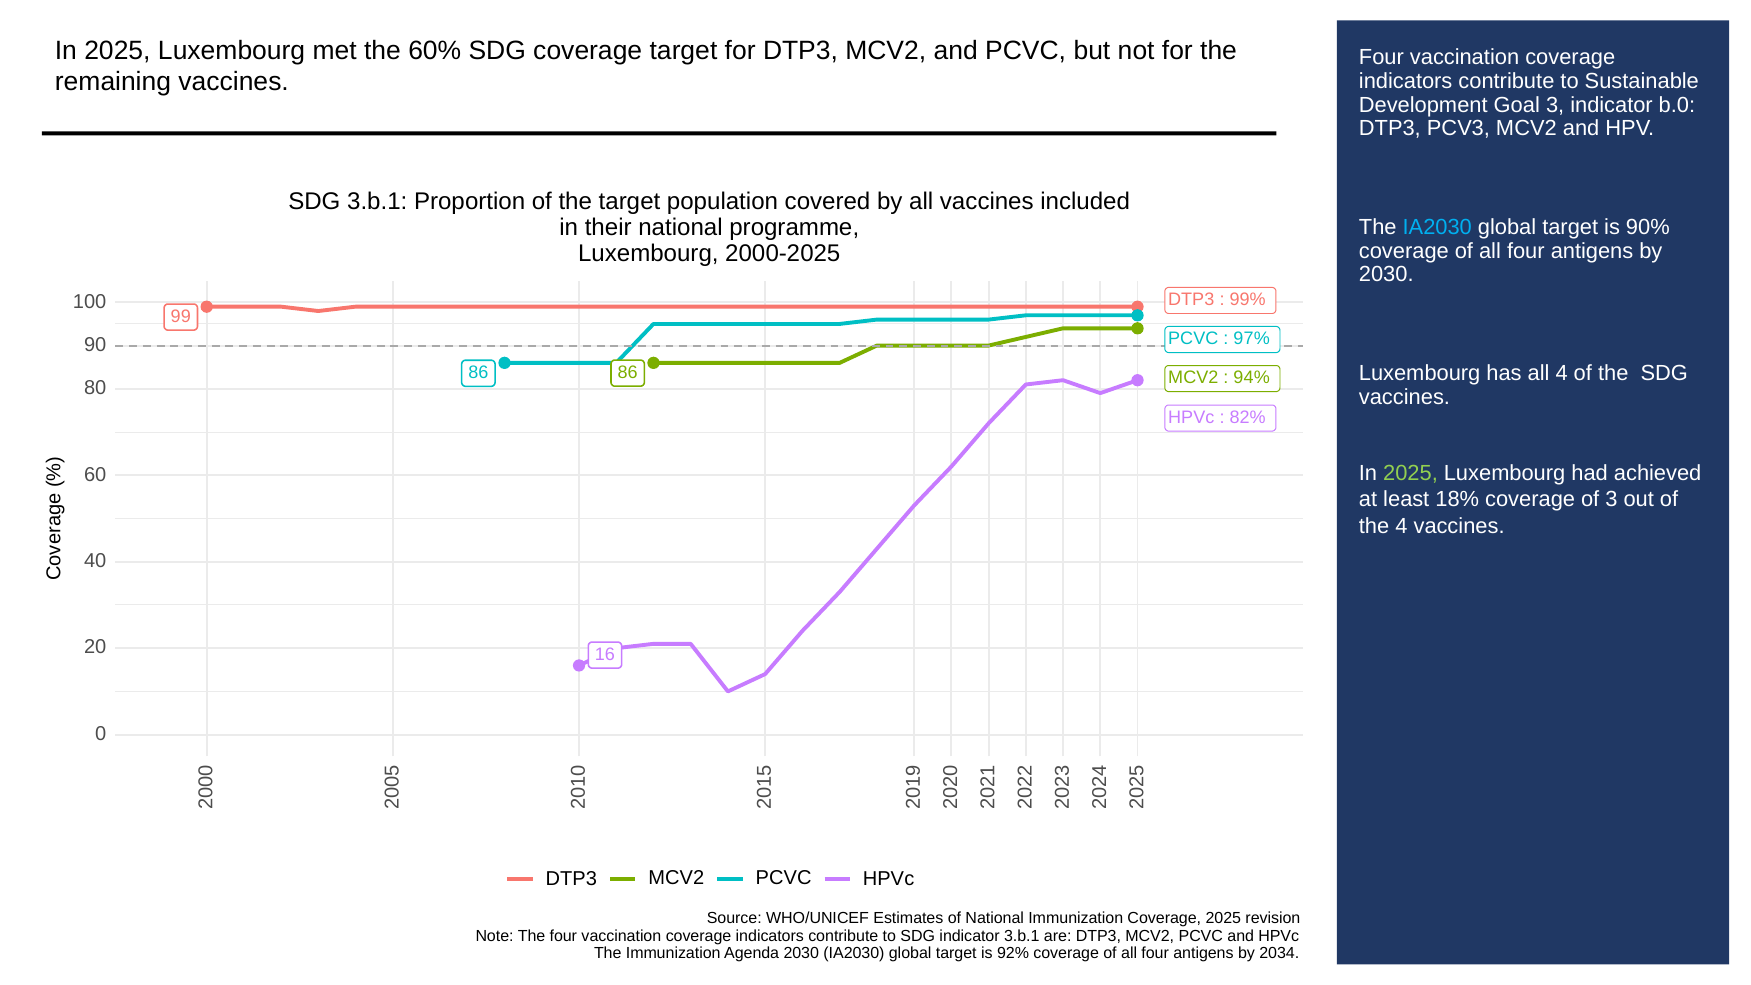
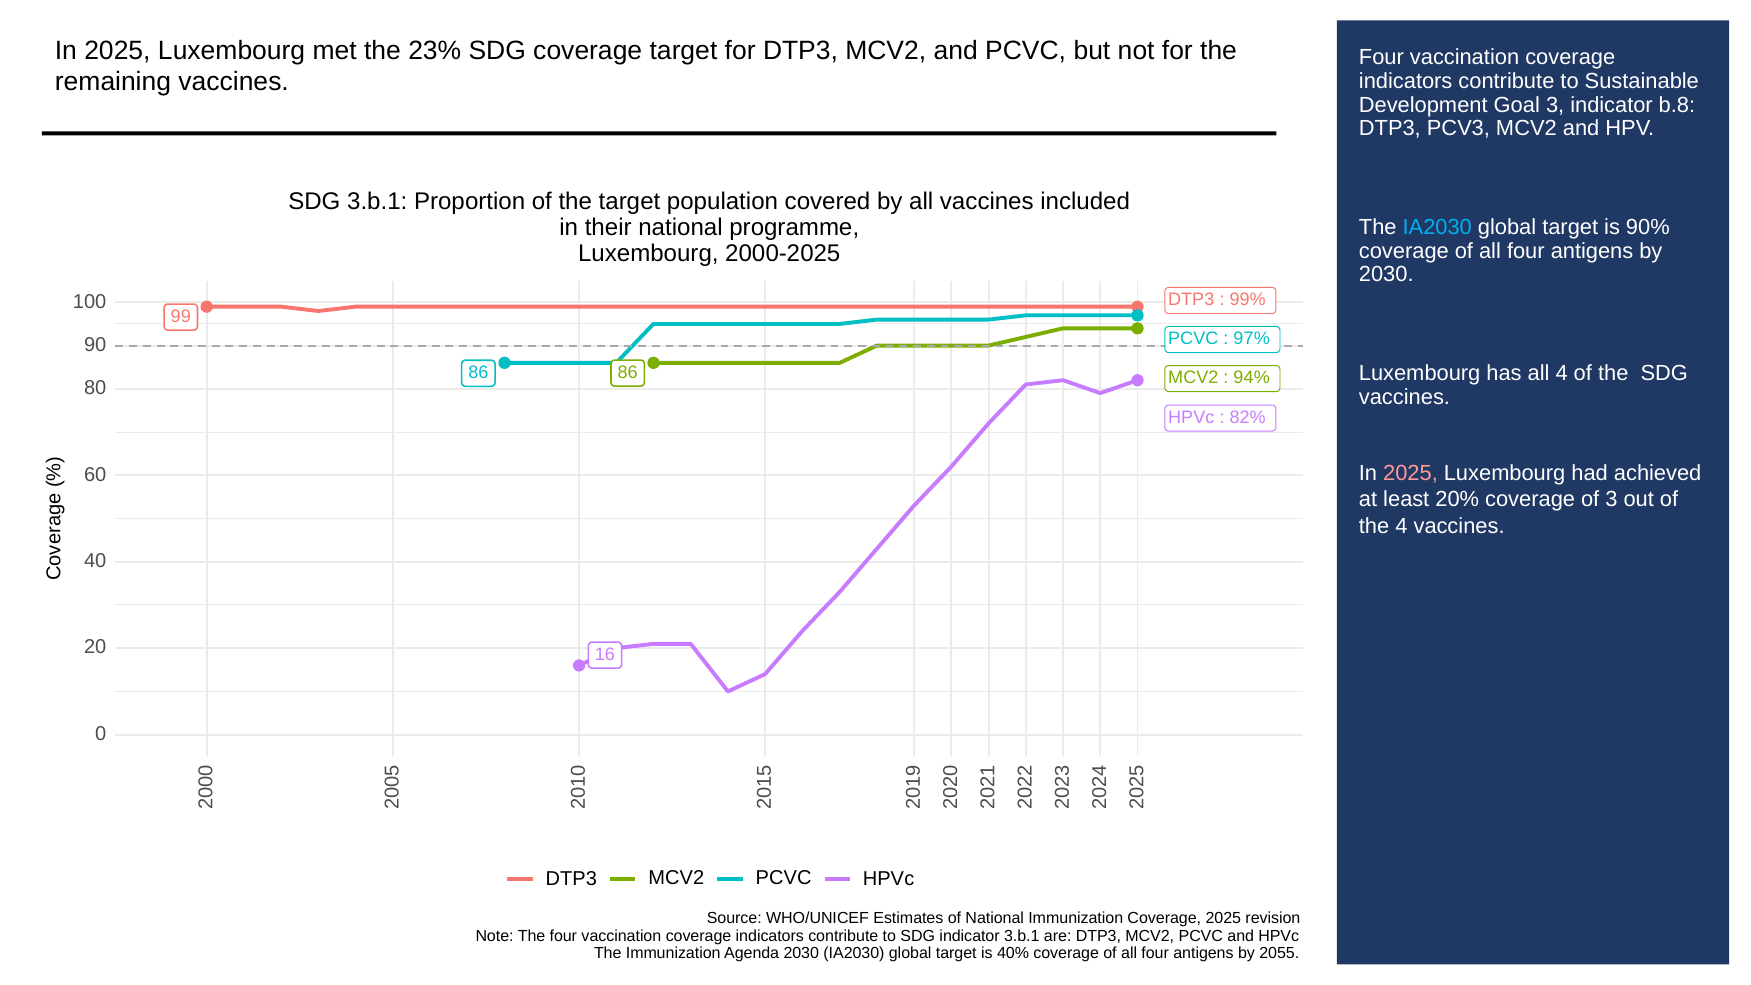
60%: 60% -> 23% (435, 50)
b.0: b.0 -> b.8 (1677, 105)
2025 colour: light green -> pink (1411, 473)
18%: 18% -> 20% (1457, 500)
92%: 92% -> 40% (1013, 953)
2034: 2034 -> 2055 (1279, 953)
